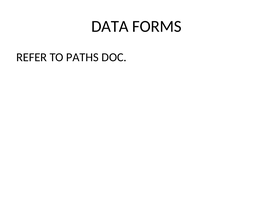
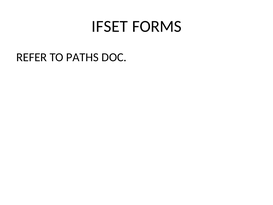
DATA: DATA -> IFSET (110, 26)
